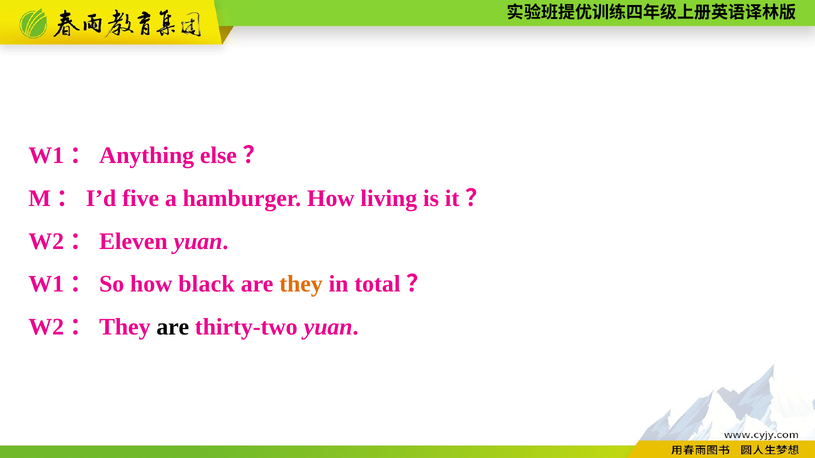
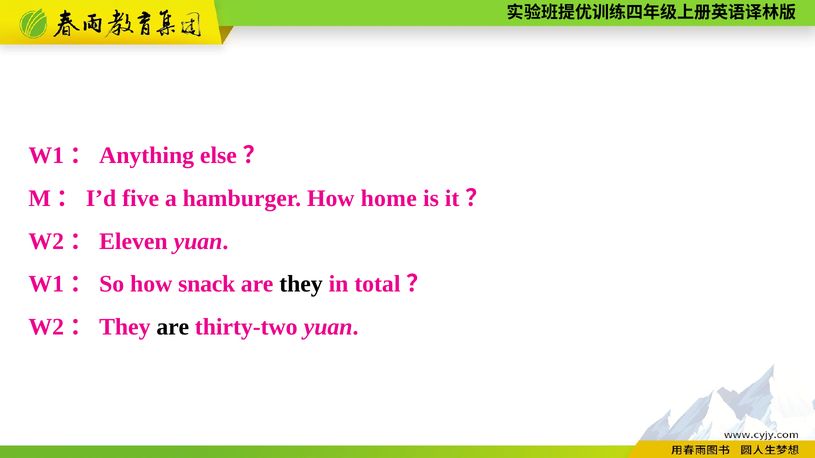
living: living -> home (389, 199)
black: black -> snack (207, 284)
they colour: orange -> black (301, 284)
